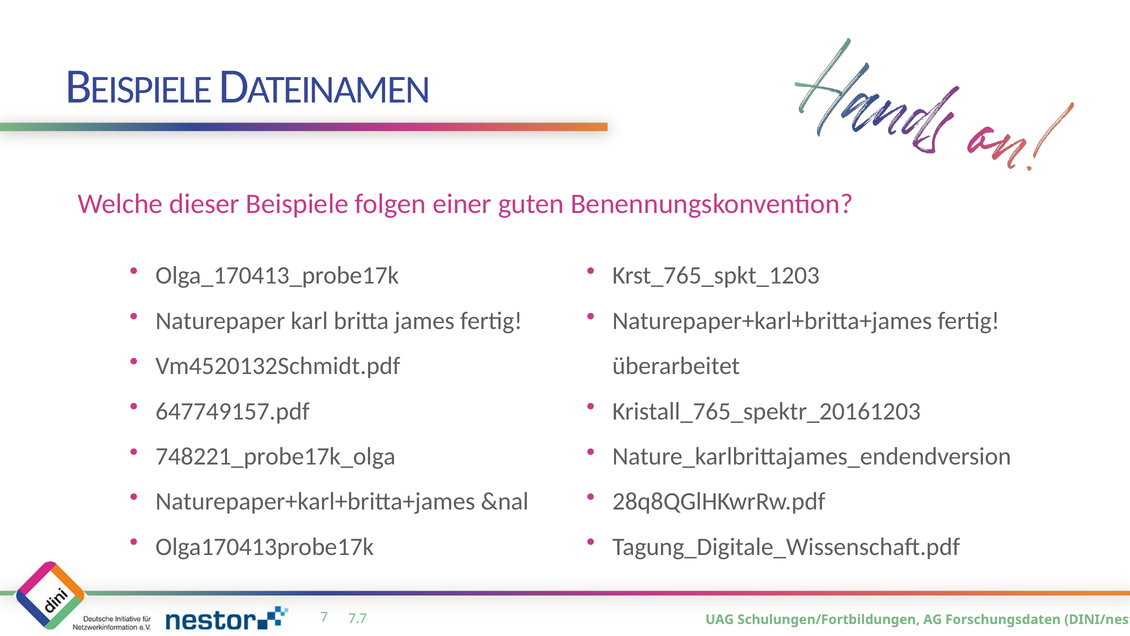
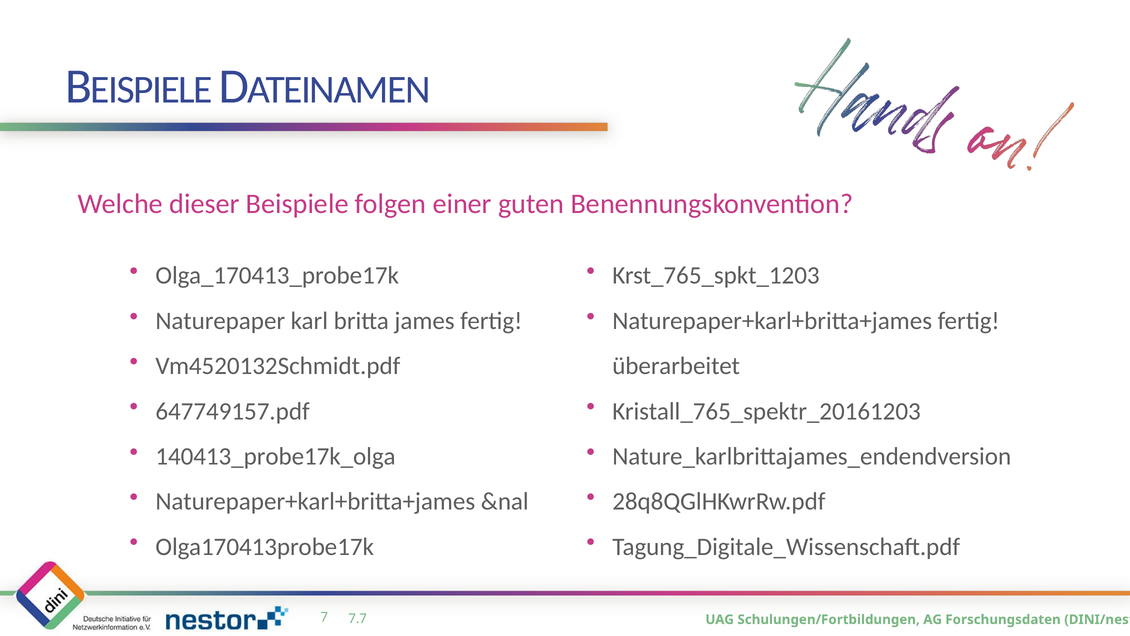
748221_probe17k_olga: 748221_probe17k_olga -> 140413_probe17k_olga (276, 456)
